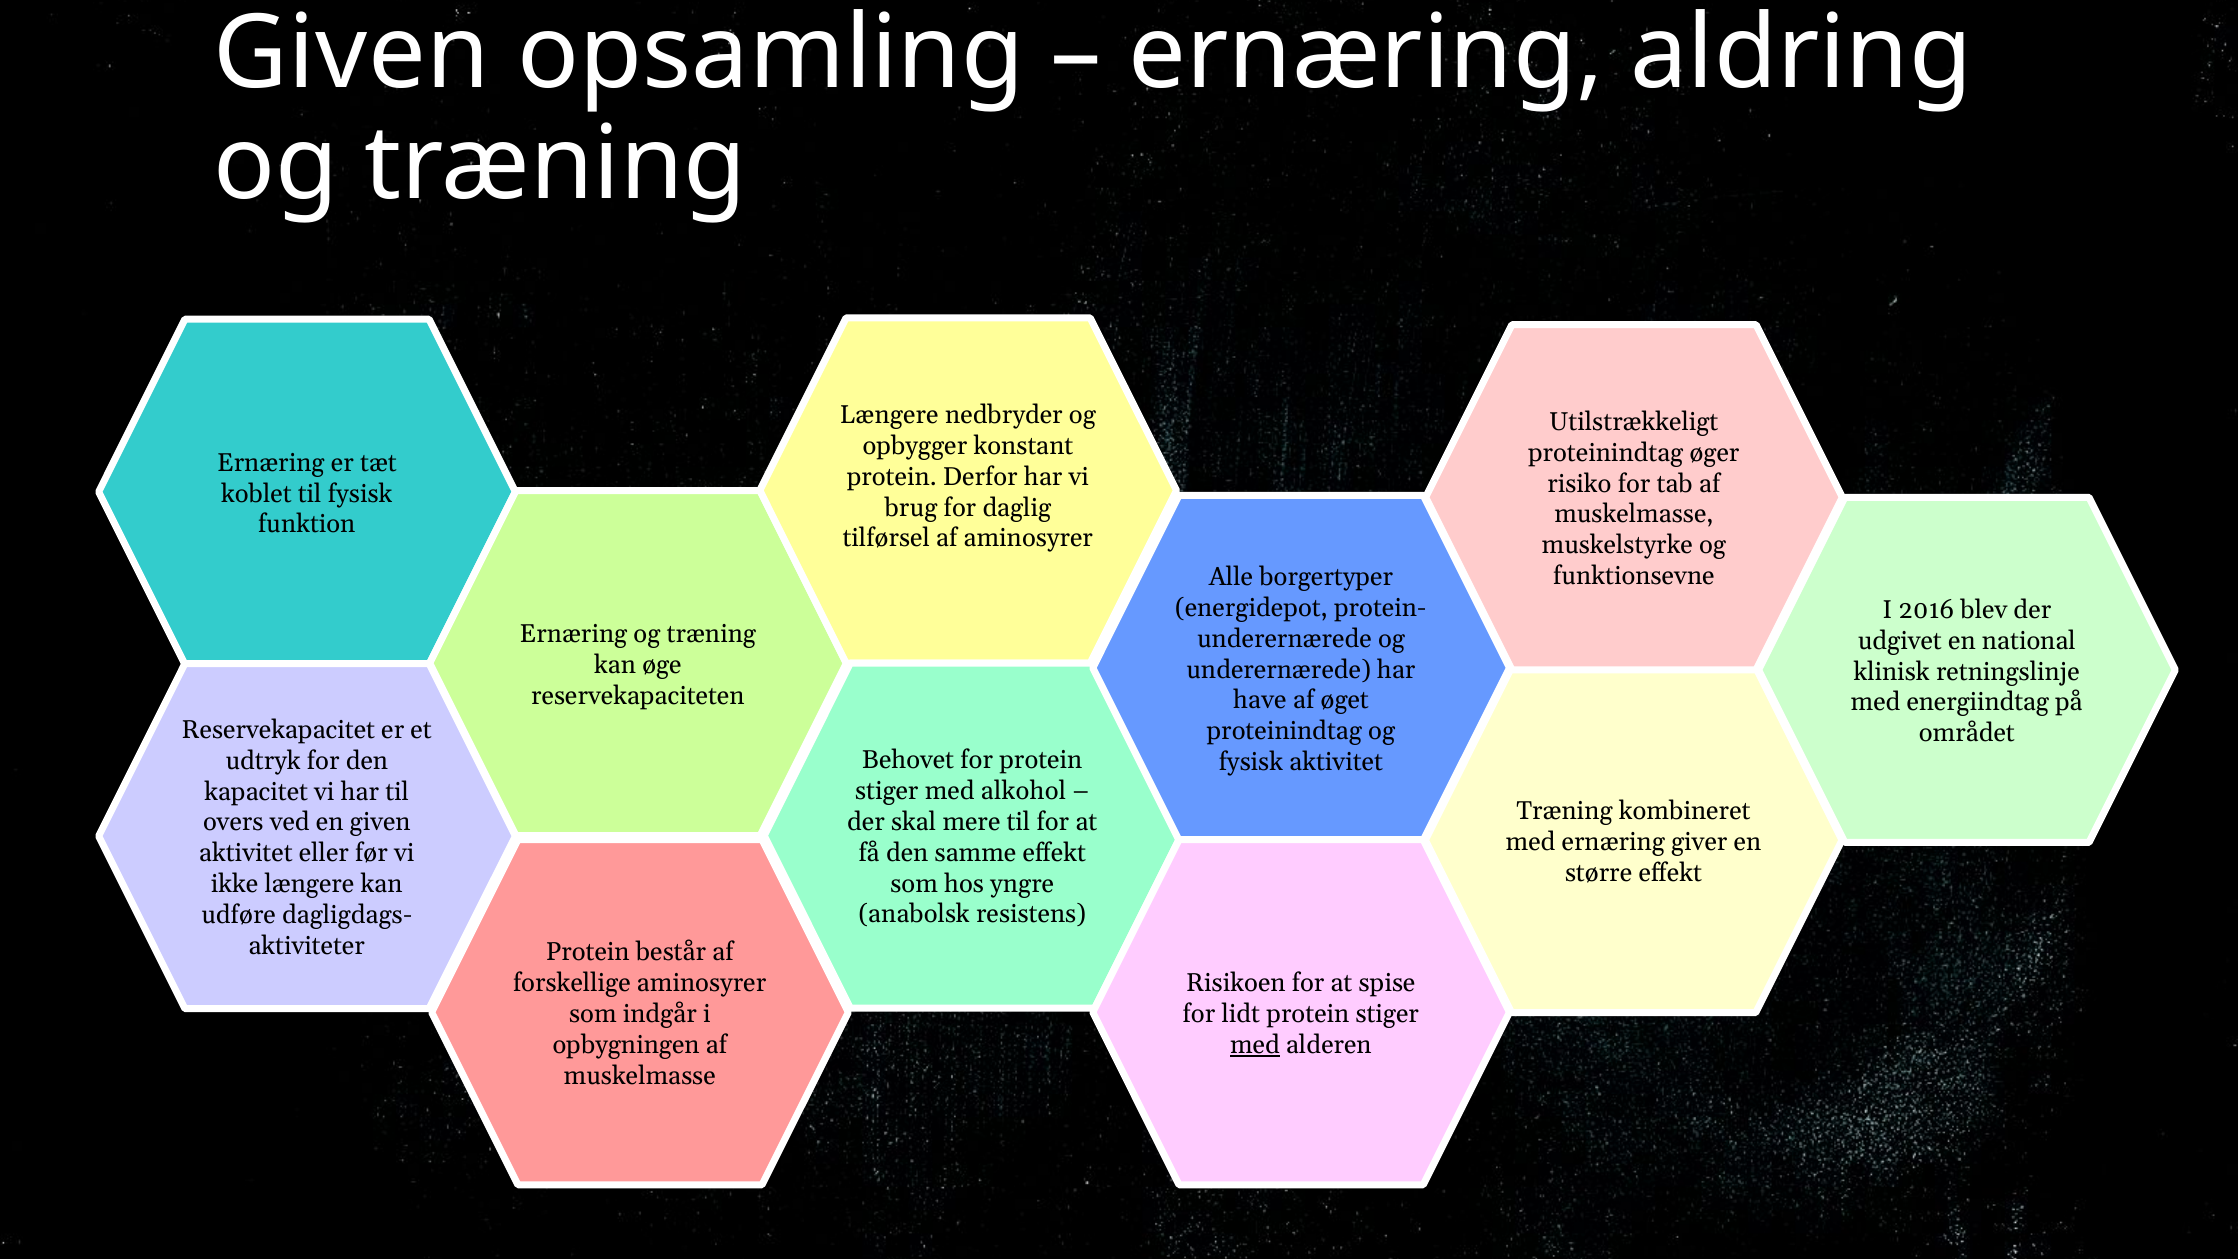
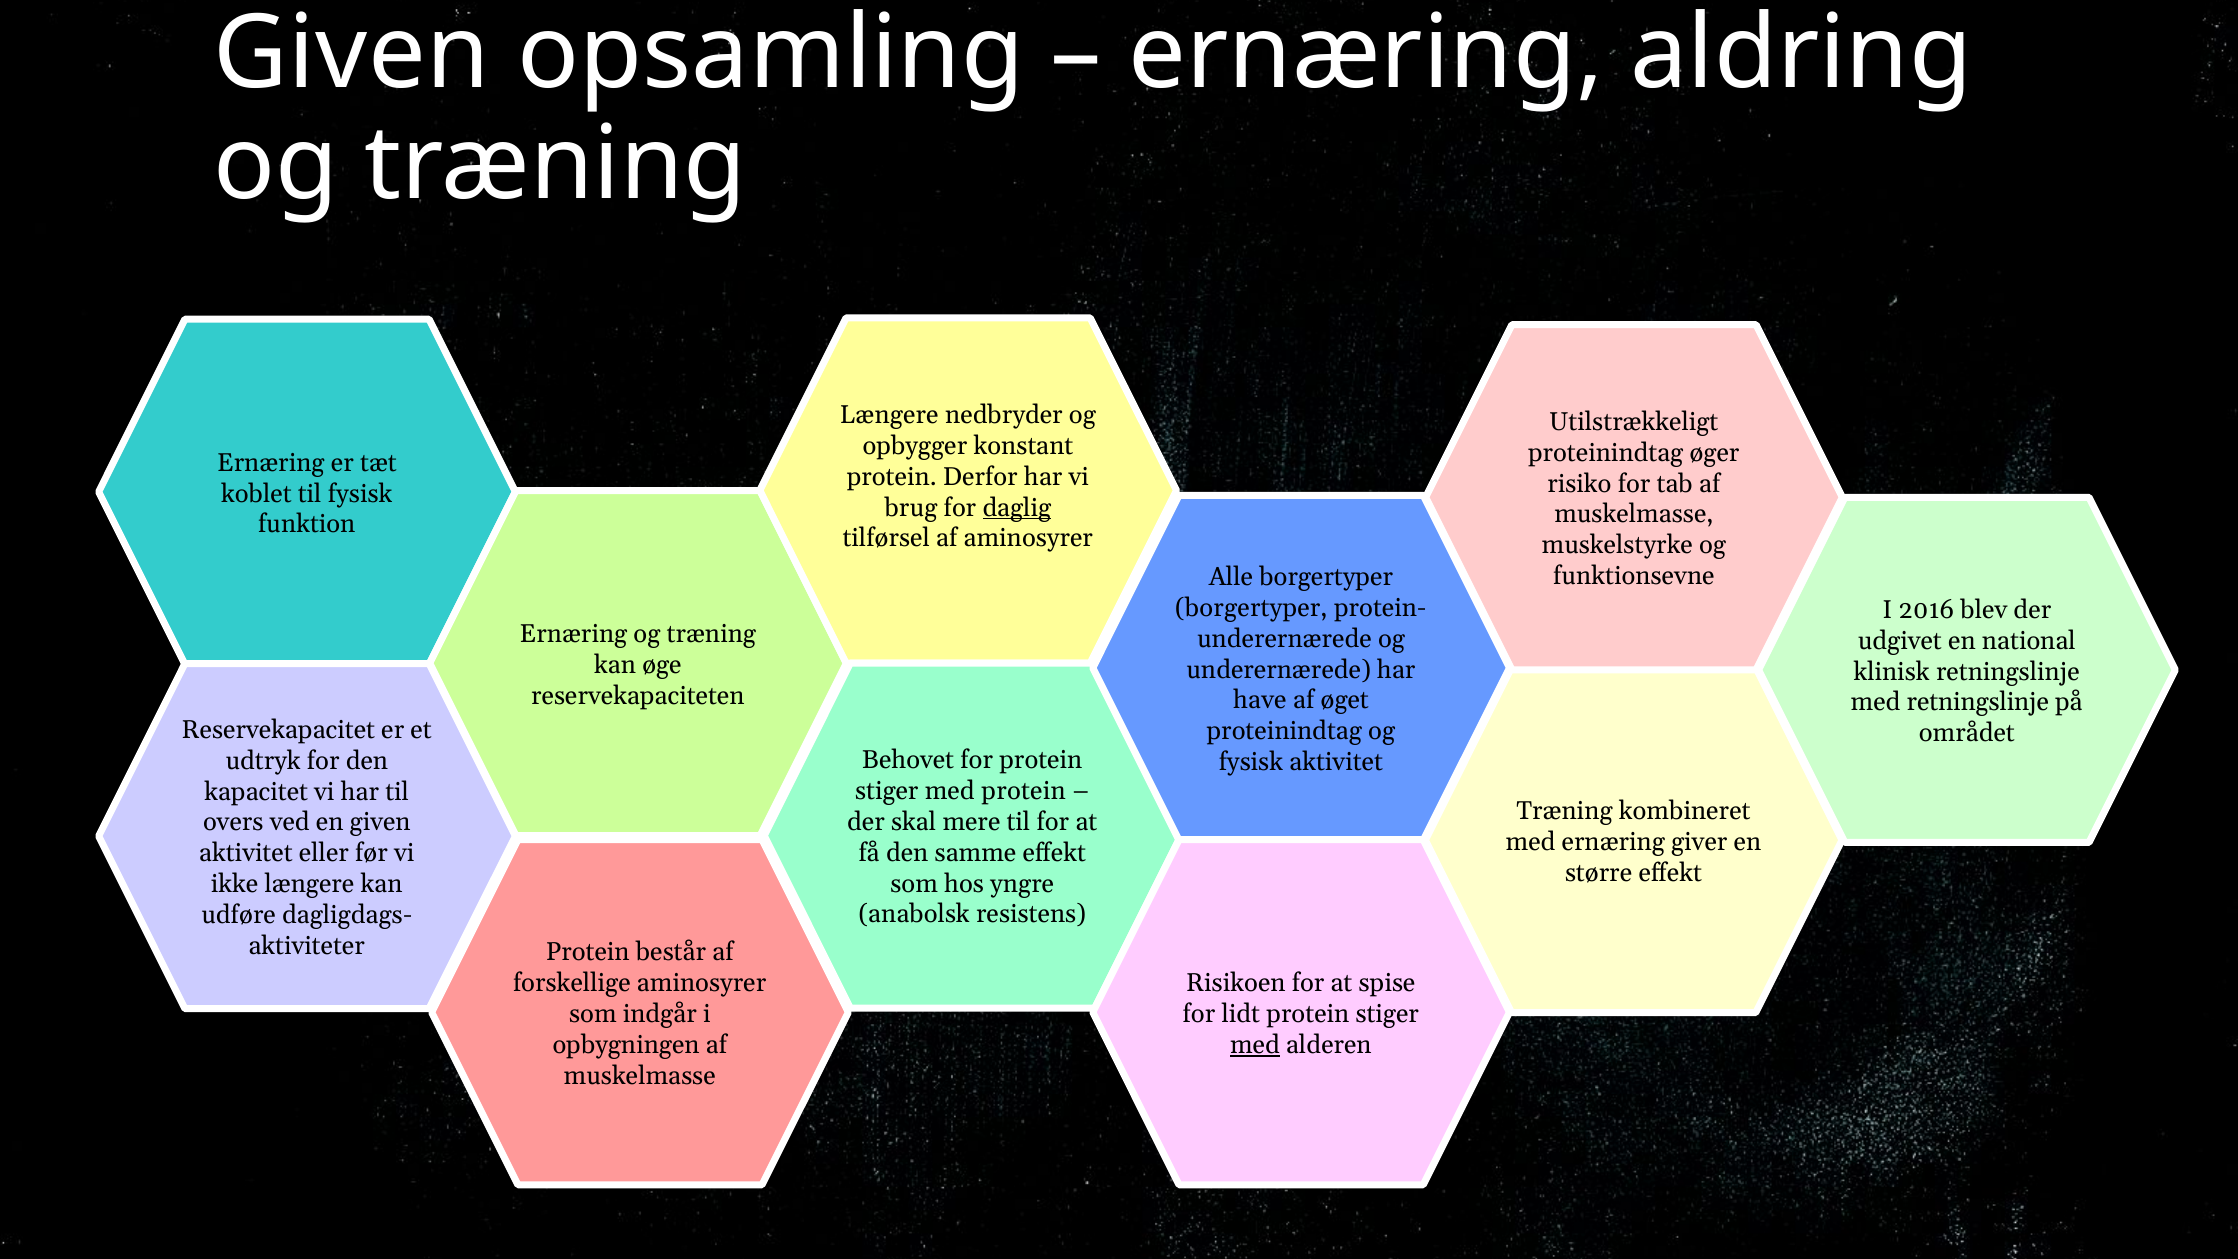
daglig underline: none -> present (1017, 508)
energidepot: energidepot -> borgertyper (1251, 608)
med energiindtag: energiindtag -> retningslinje (1978, 702)
med alkohol: alkohol -> protein (1024, 791)
